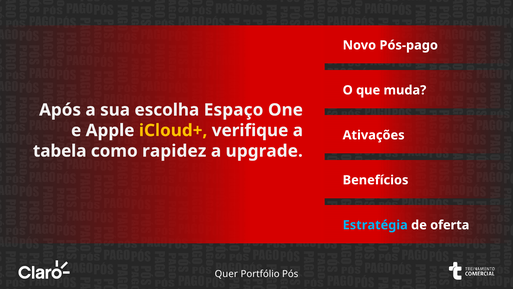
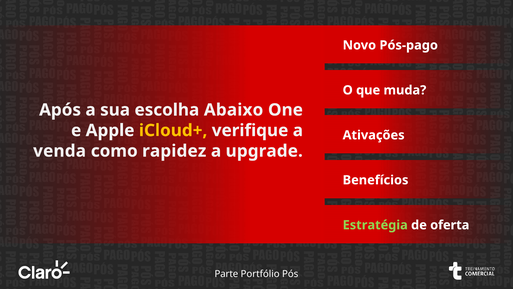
Espaço: Espaço -> Abaixo (234, 110)
tabela: tabela -> venda (60, 151)
Estratégia colour: light blue -> light green (375, 225)
Quer: Quer -> Parte (226, 274)
